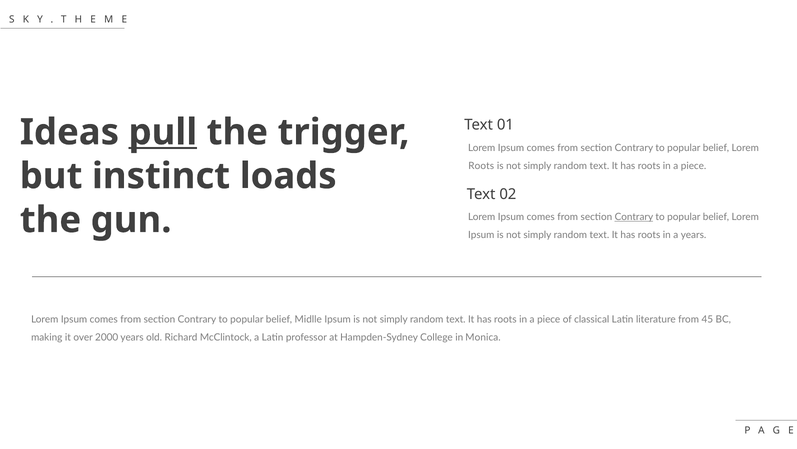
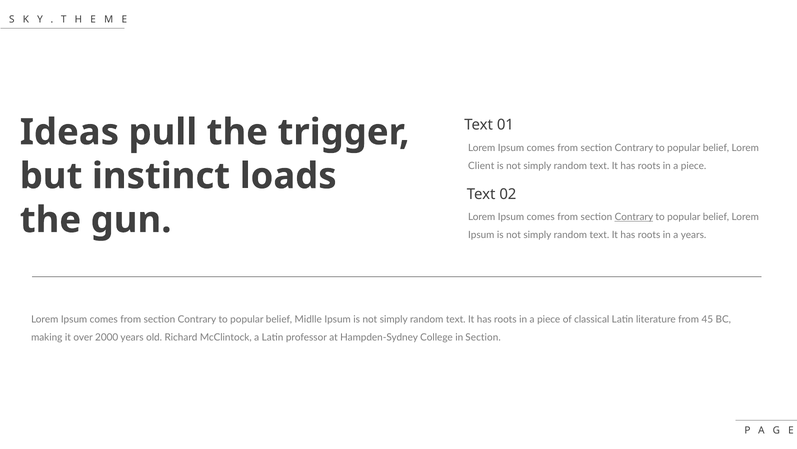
pull underline: present -> none (163, 132)
Roots: Roots -> Client (481, 165)
in Monica: Monica -> Section (483, 337)
